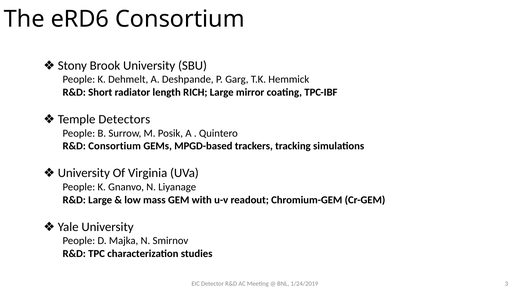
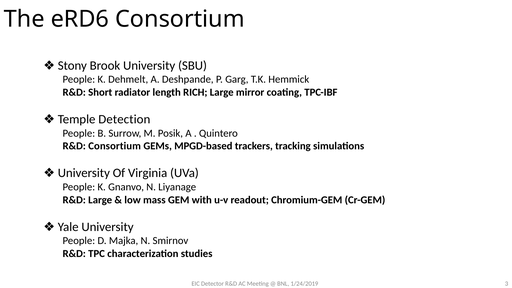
Detectors: Detectors -> Detection (124, 119)
